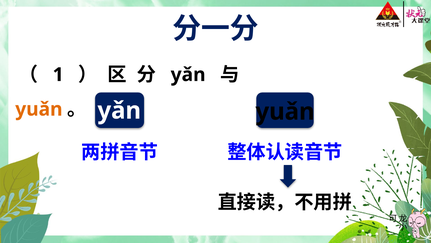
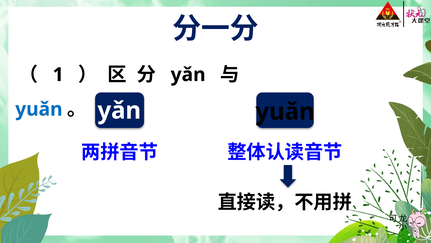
yuǎn colour: orange -> blue (39, 109)
